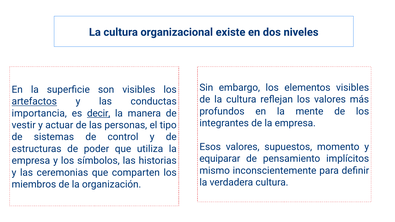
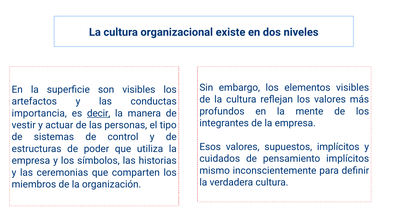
artefactos underline: present -> none (34, 102)
supuestos momento: momento -> implícitos (338, 147)
equiparar: equiparar -> cuidados (220, 159)
